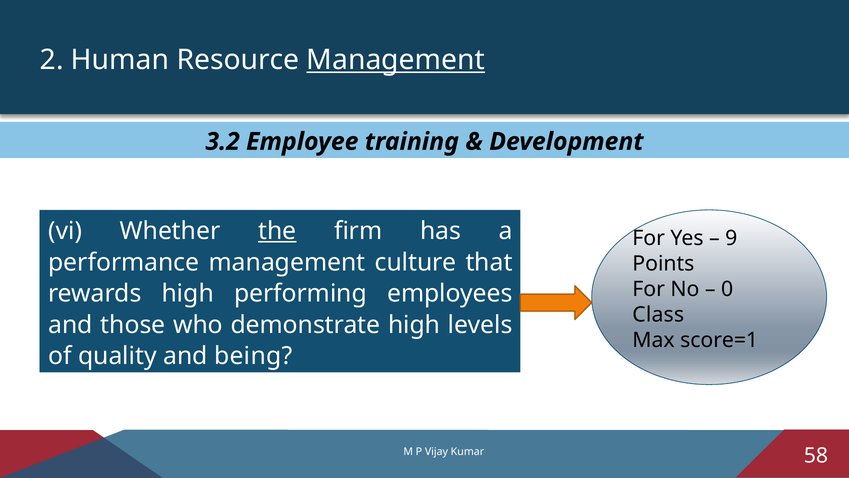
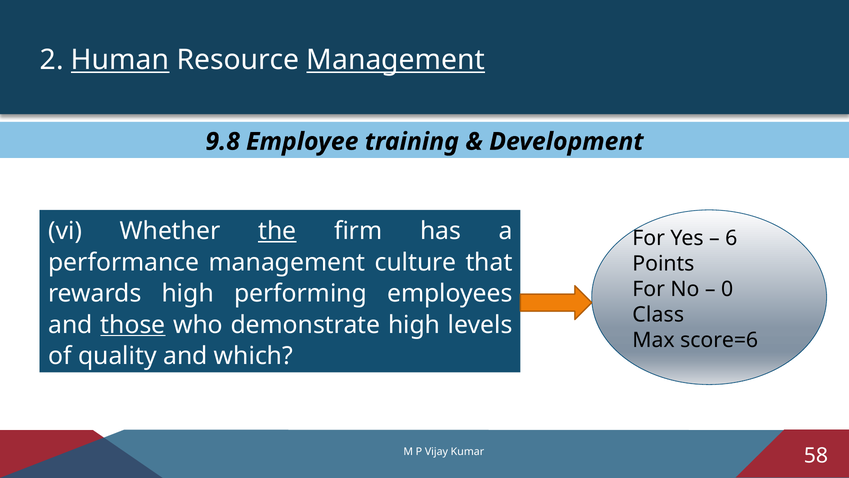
Human underline: none -> present (120, 60)
3.2: 3.2 -> 9.8 (223, 141)
9: 9 -> 6 (731, 238)
those underline: none -> present (133, 325)
score=1: score=1 -> score=6 (719, 340)
being: being -> which (253, 356)
